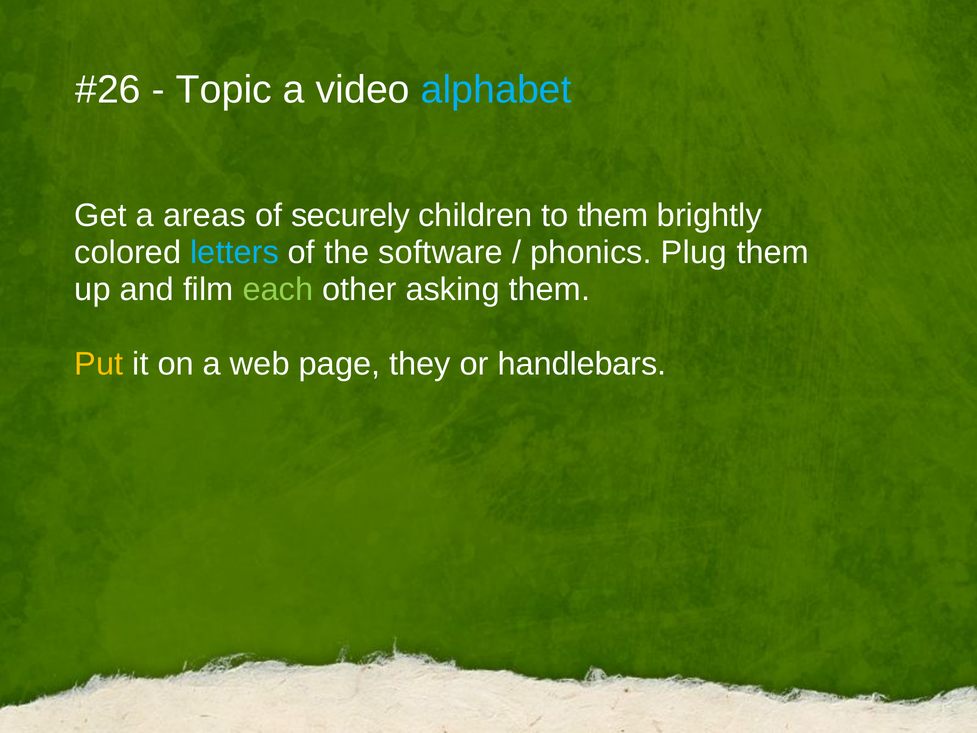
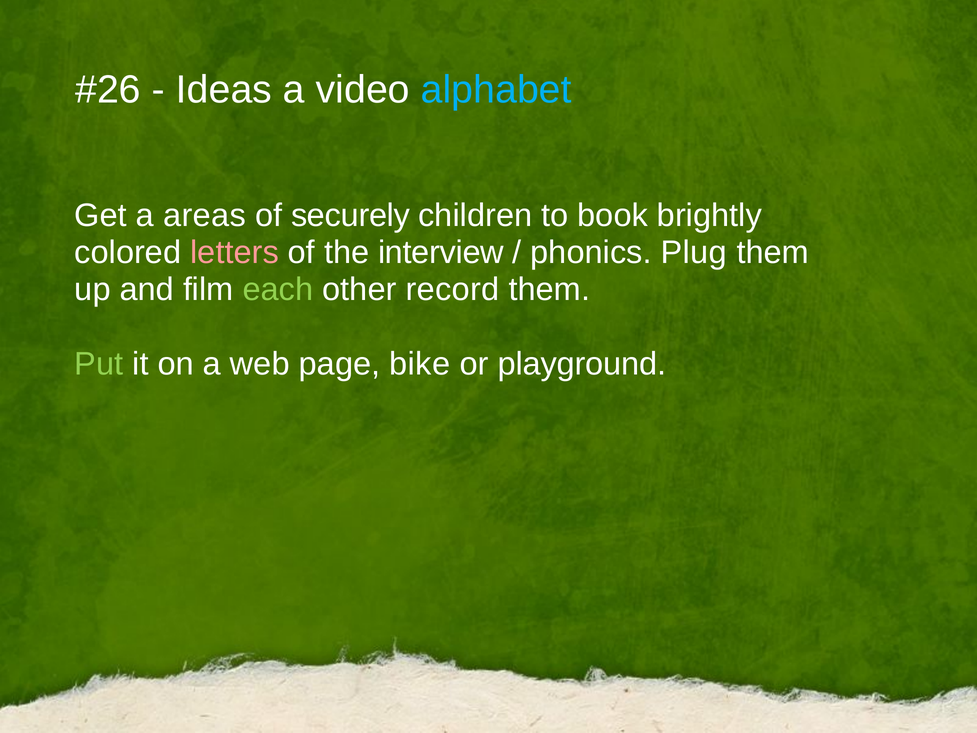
Topic: Topic -> Ideas (224, 90)
to them: them -> book (613, 215)
letters colour: light blue -> pink (235, 252)
software: software -> interview (441, 252)
asking: asking -> record (452, 290)
Put colour: yellow -> light green (99, 364)
they: they -> bike (420, 364)
handlebars: handlebars -> playground (582, 364)
